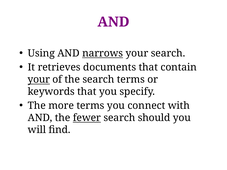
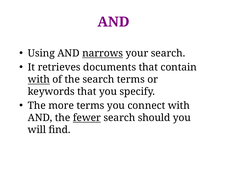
your: your -> with (39, 80)
